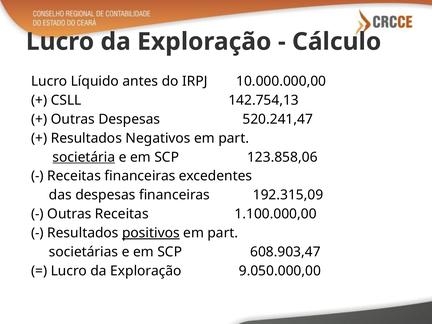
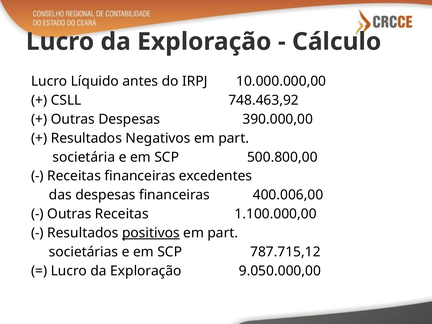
142.754,13: 142.754,13 -> 748.463,92 (264, 100)
520.241,47: 520.241,47 -> 390.000,00 (278, 119)
societária underline: present -> none (84, 157)
123.858,06: 123.858,06 -> 500.800,00 (282, 157)
192.315,09: 192.315,09 -> 400.006,00 (288, 195)
608.903,47: 608.903,47 -> 787.715,12 (285, 252)
